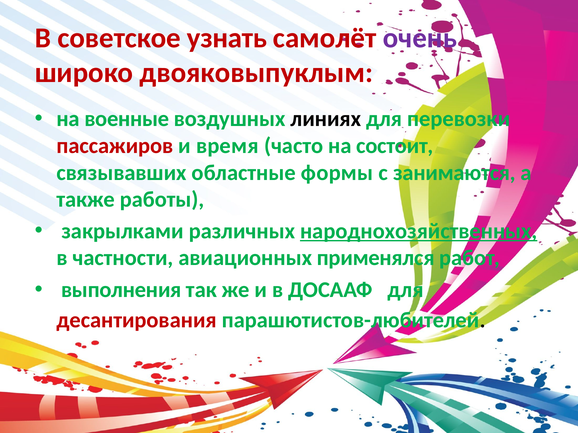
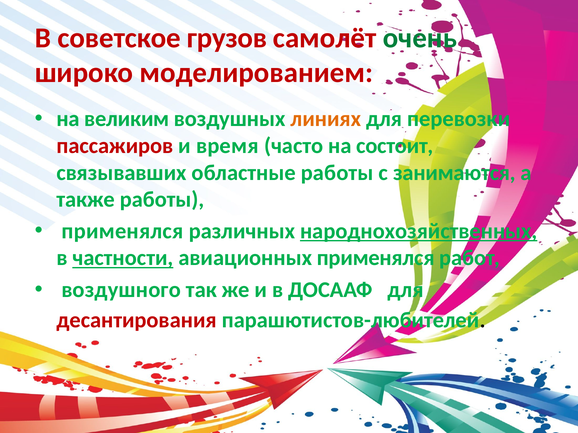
узнать: узнать -> грузов (227, 38)
очень colour: purple -> green (420, 38)
двояковыпуклым: двояковыпуклым -> моделированием (256, 73)
военные: военные -> великим (127, 119)
линиях colour: black -> orange (326, 119)
областные формы: формы -> работы (337, 173)
закрылками: закрылками -> применялся (122, 231)
частности underline: none -> present (123, 258)
выполнения: выполнения -> воздушного (121, 290)
